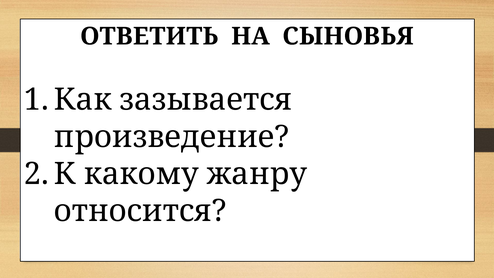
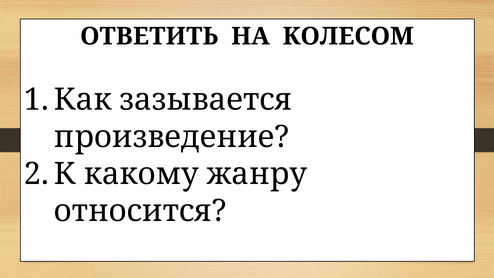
СЫНОВЬЯ: СЫНОВЬЯ -> КОЛЕСОМ (348, 36)
